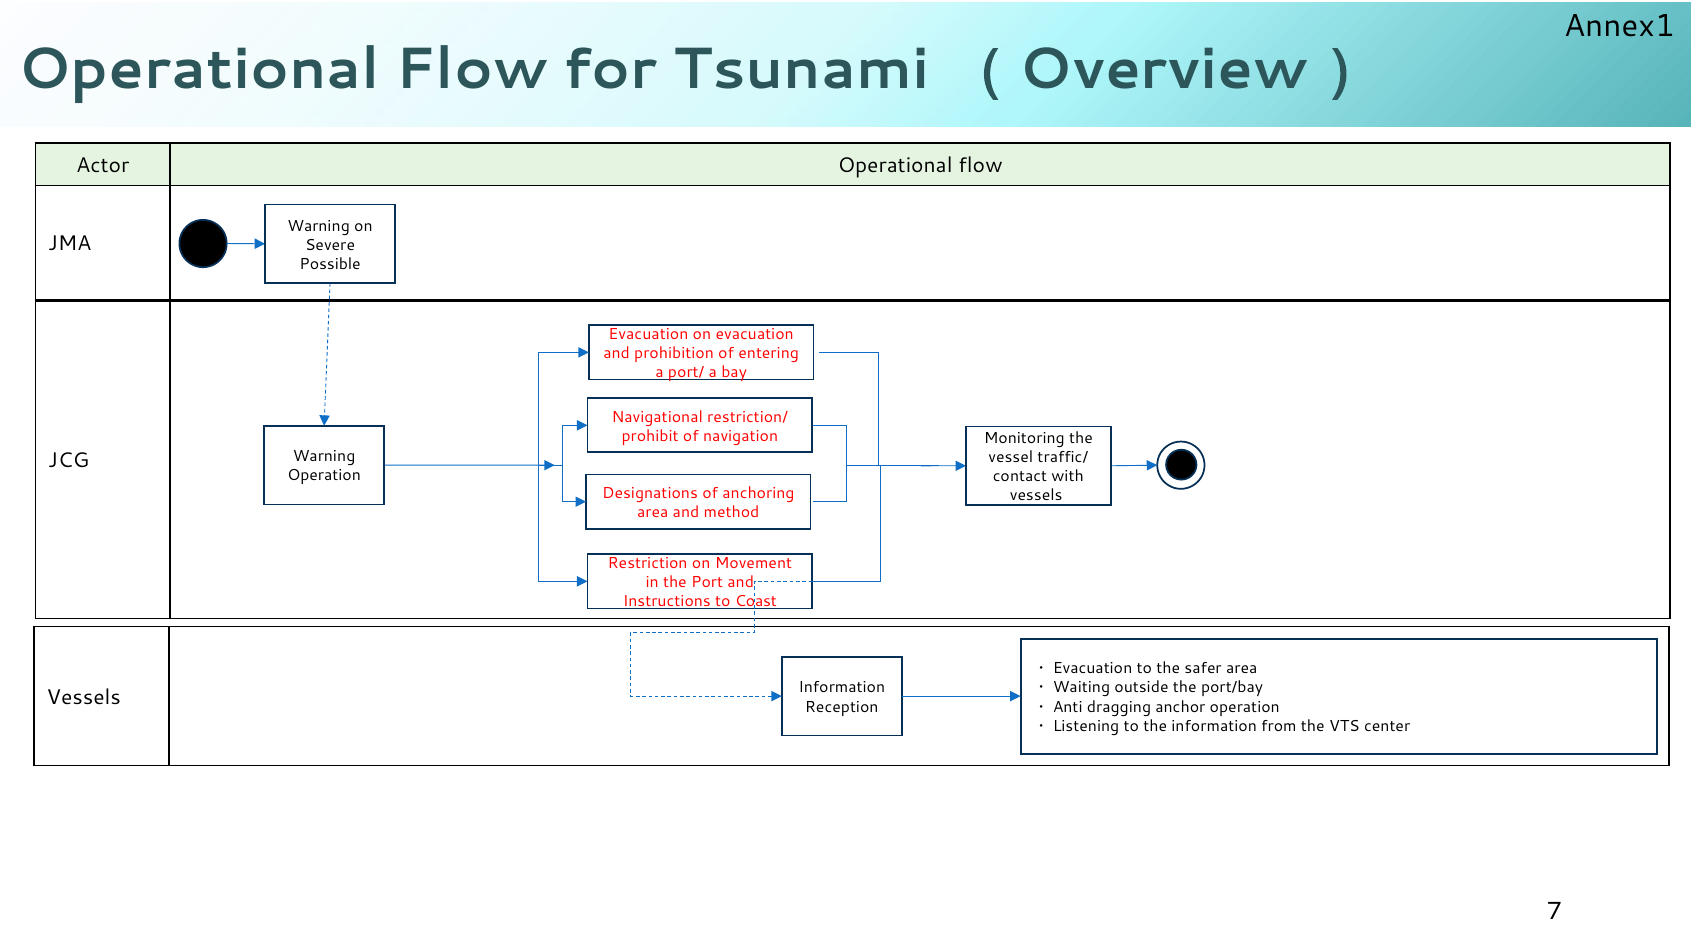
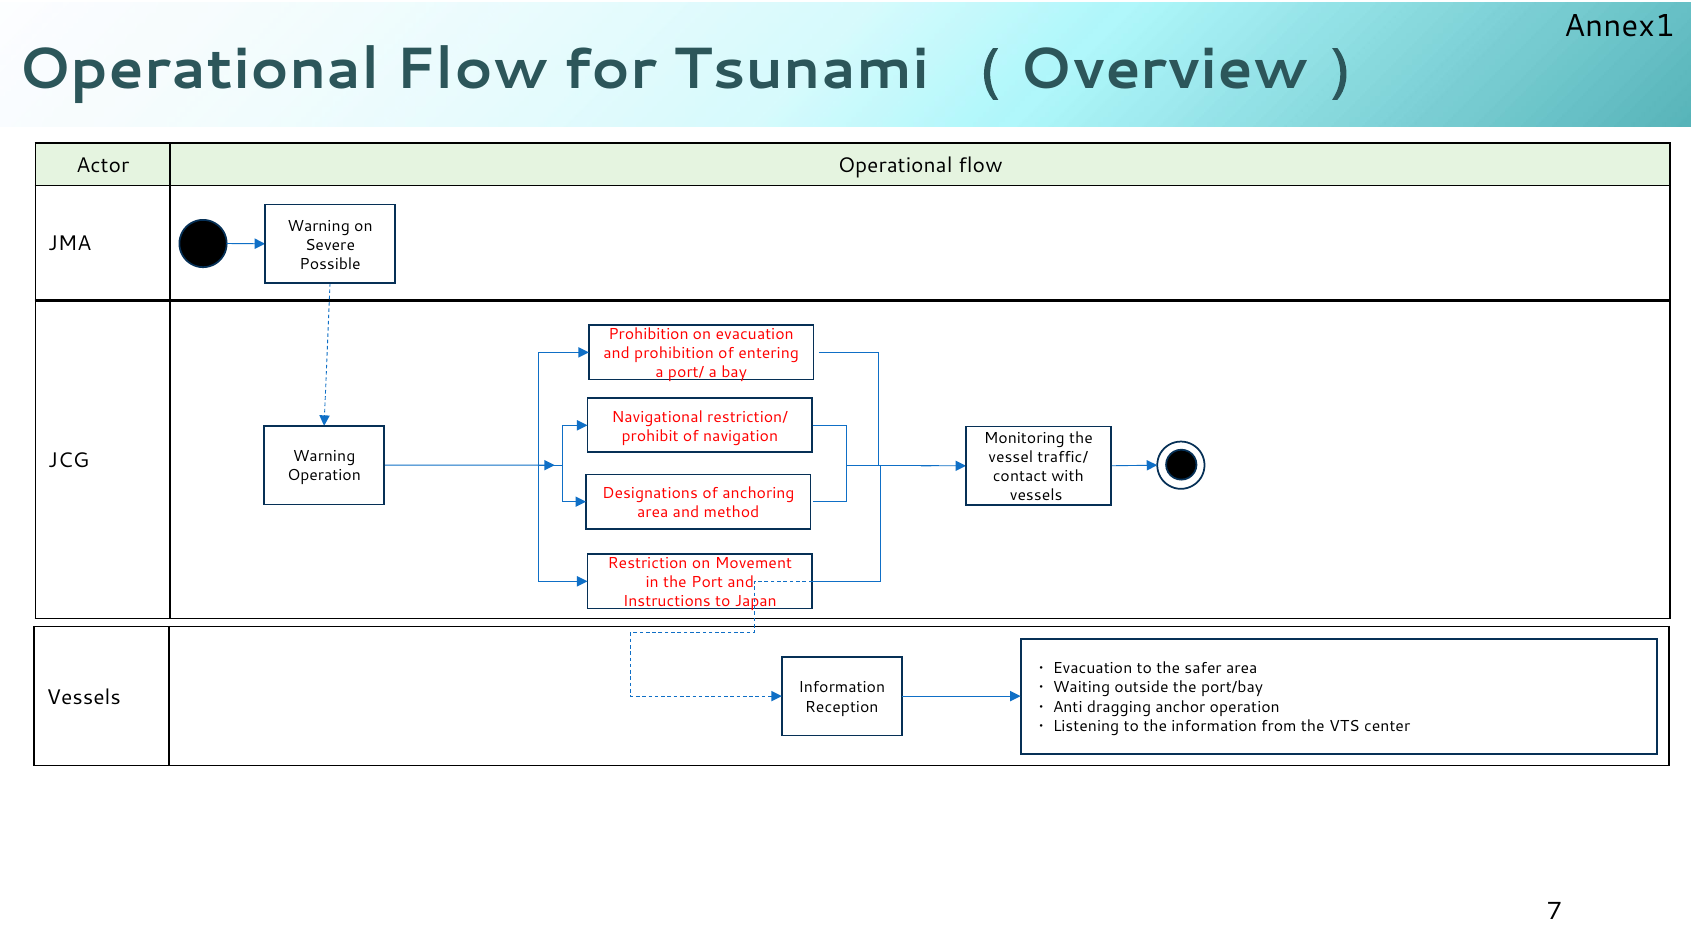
Evacuation: Evacuation -> Prohibition (649, 334)
Coast: Coast -> Japan (756, 602)
